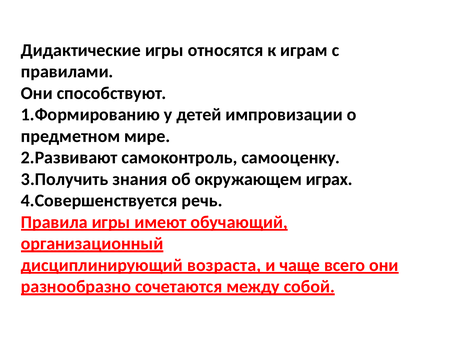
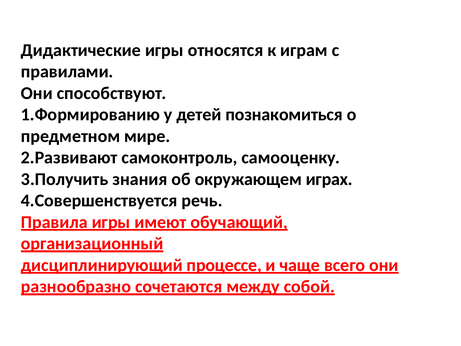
импровизации: импровизации -> познакомиться (284, 115)
возраста: возраста -> процессе (224, 265)
